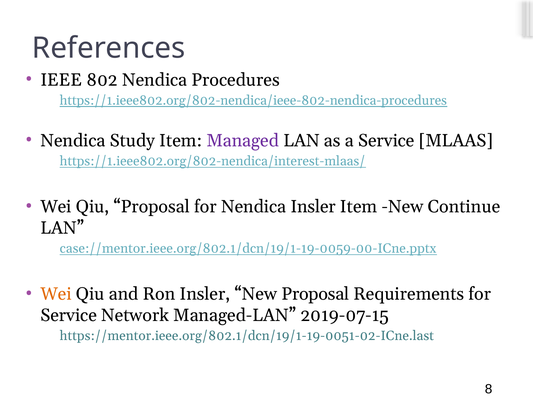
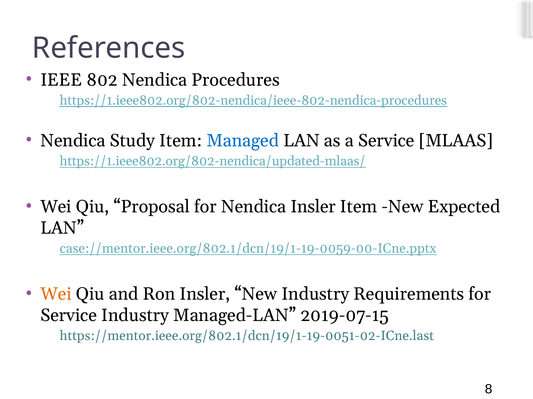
Managed colour: purple -> blue (243, 141)
https://1.ieee802.org/802-nendica/interest-mlaas/: https://1.ieee802.org/802-nendica/interest-mlaas/ -> https://1.ieee802.org/802-nendica/updated-mlaas/ (213, 162)
Continue: Continue -> Expected (464, 207)
New Proposal: Proposal -> Industry (315, 295)
Service Network: Network -> Industry (135, 316)
